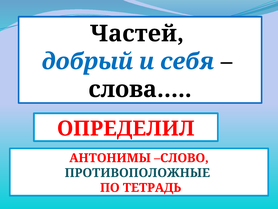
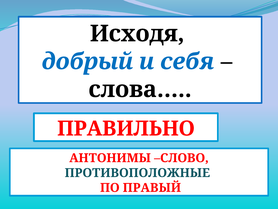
Частей: Частей -> Исходя (137, 34)
ОПРЕДЕЛИЛ: ОПРЕДЕЛИЛ -> ПРАВИЛЬНО (126, 128)
ТЕТРАДЬ: ТЕТРАДЬ -> ПРАВЫЙ (152, 187)
